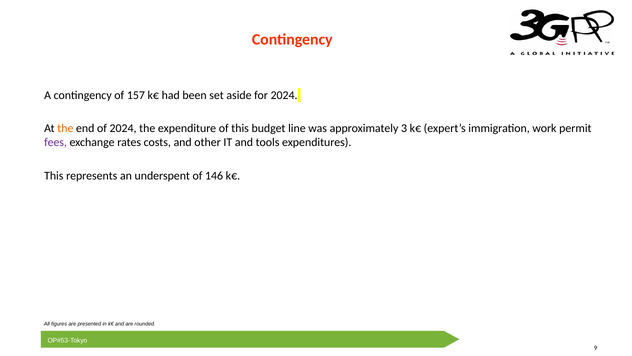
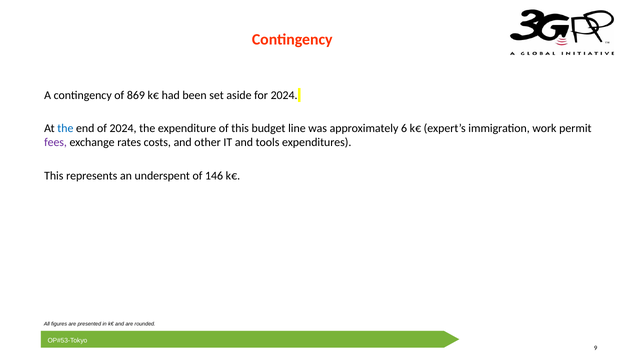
157: 157 -> 869 (136, 95)
the colour: orange -> blue (65, 128)
3: 3 -> 6 (404, 128)
